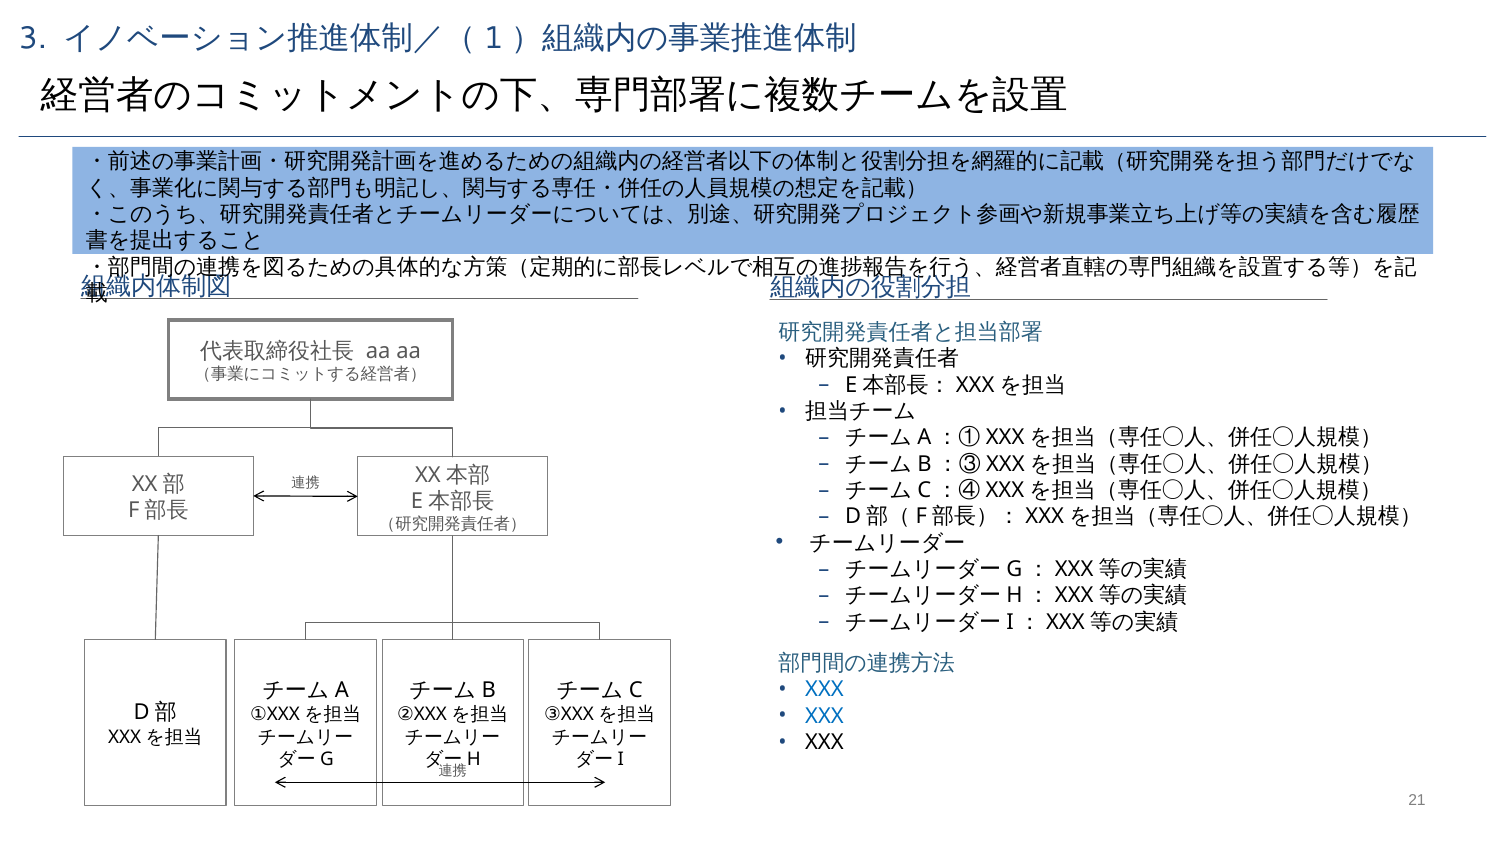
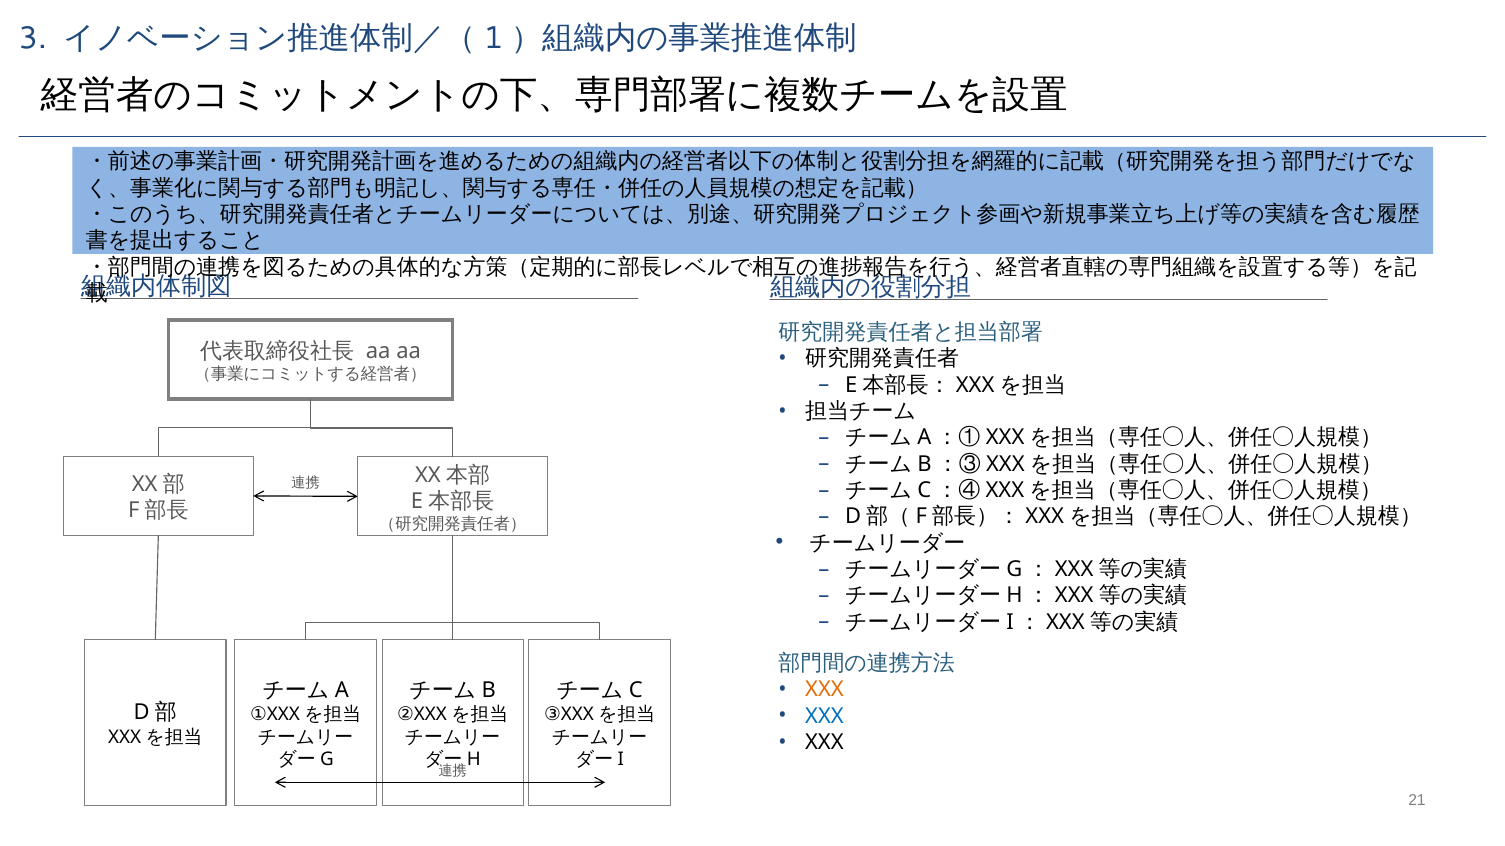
XXX colour: blue -> orange (824, 690)
